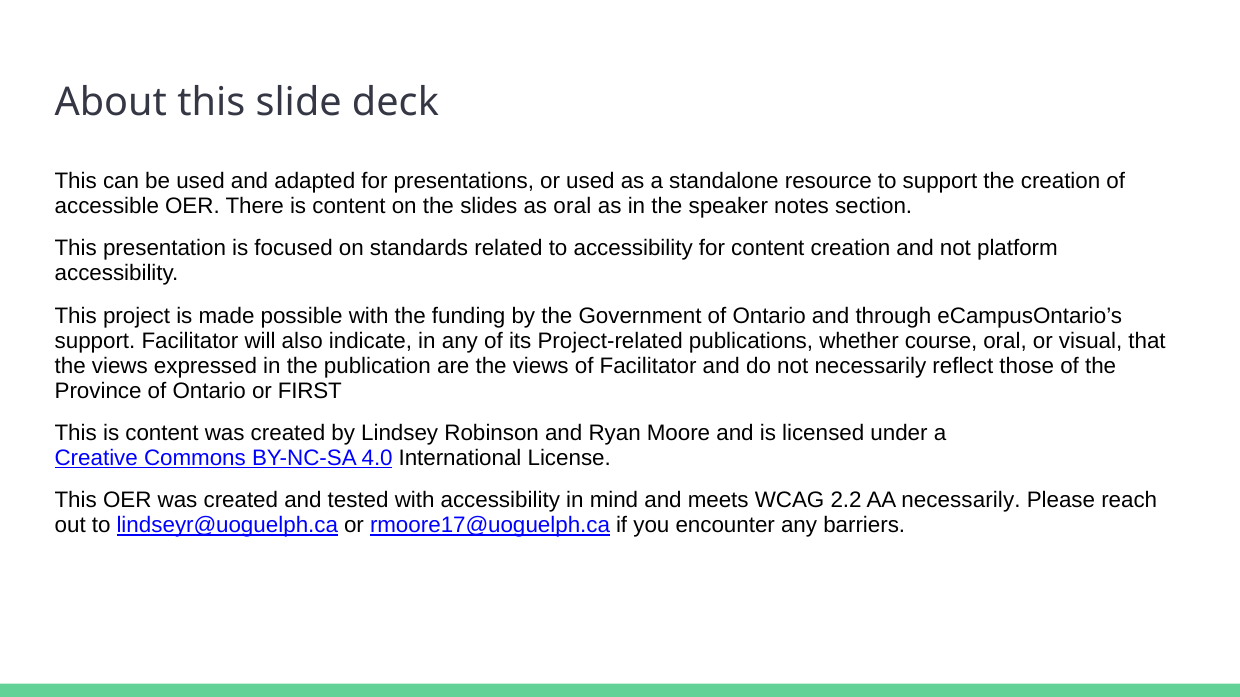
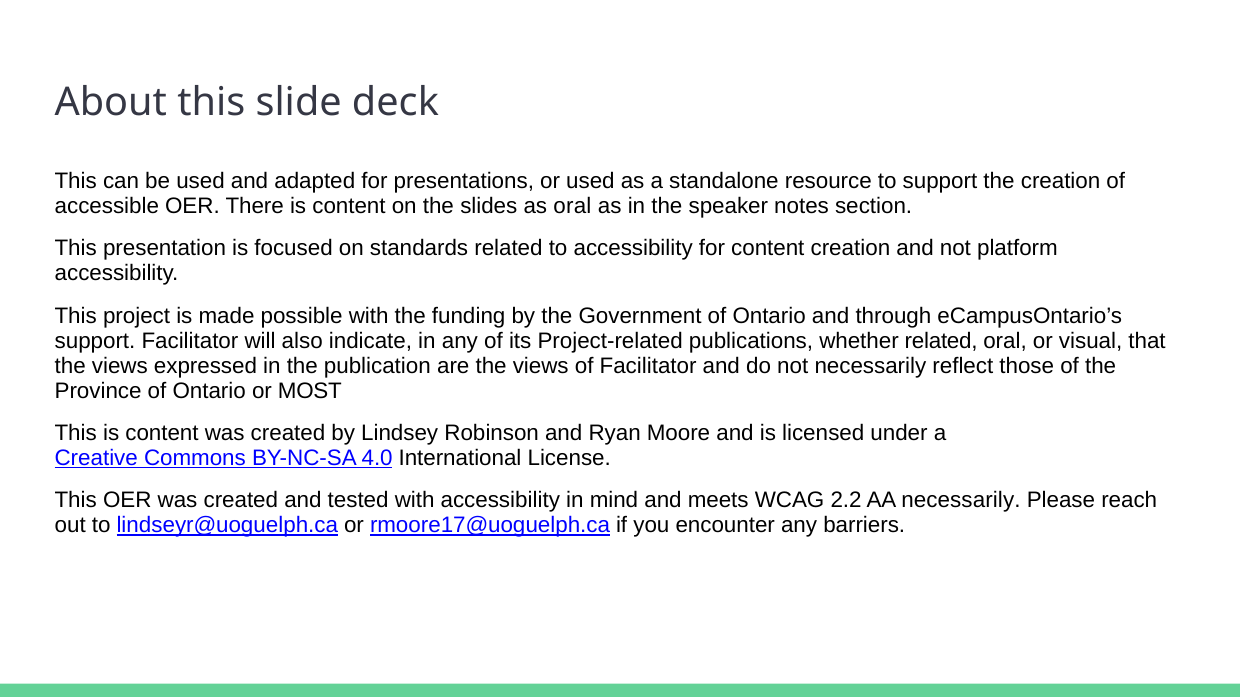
whether course: course -> related (941, 341)
FIRST: FIRST -> MOST (310, 391)
